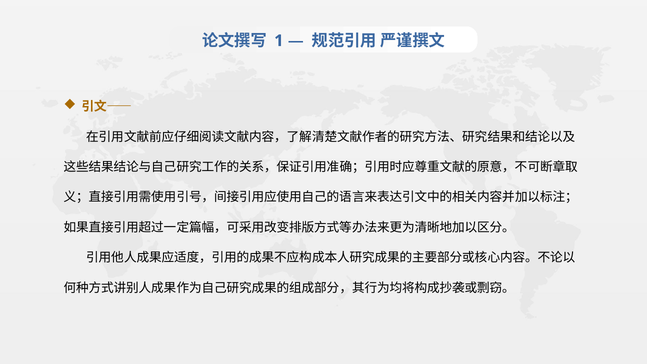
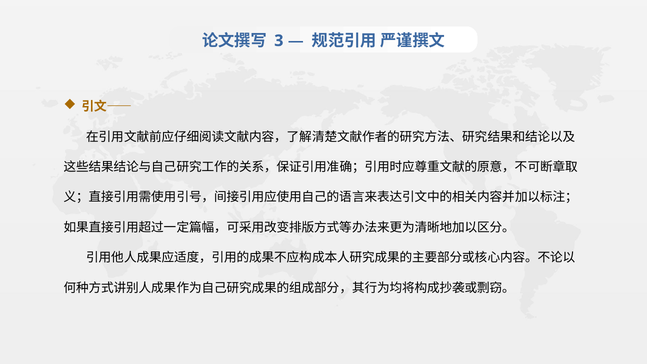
1: 1 -> 3 (279, 41)
